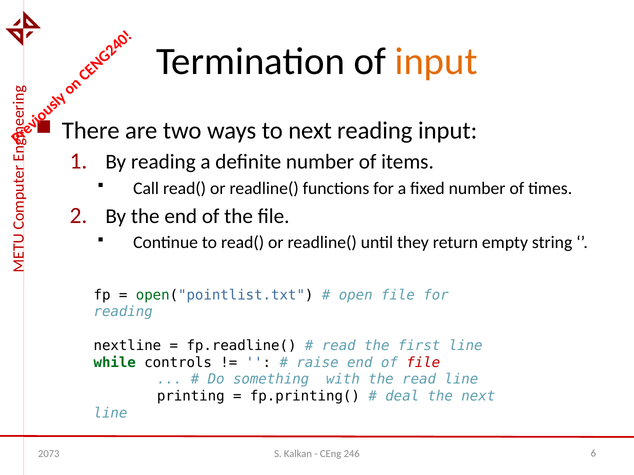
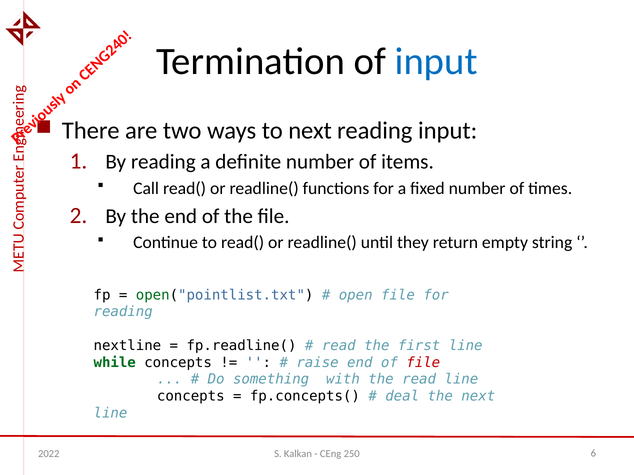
input colour: orange -> blue (436, 61)
while controls: controls -> concepts (178, 363)
printing: printing -> concepts (191, 397)
fp.printing(: fp.printing( -> fp.concepts( (305, 397)
2073: 2073 -> 2022 (49, 454)
246: 246 -> 250 (352, 454)
